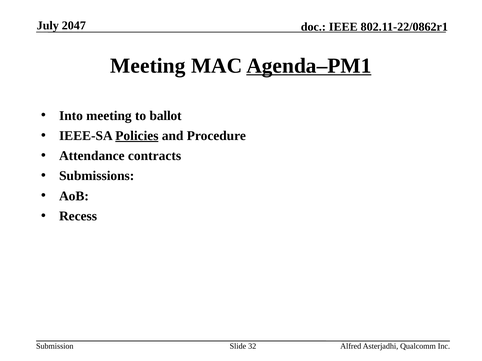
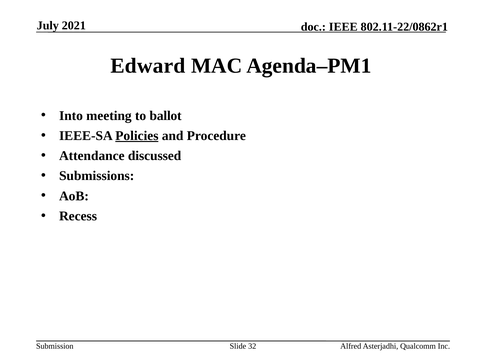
2047: 2047 -> 2021 (74, 26)
Meeting: Meeting -> Edward (148, 66)
Agenda–PM1 underline: present -> none (309, 66)
contracts: contracts -> discussed (155, 156)
